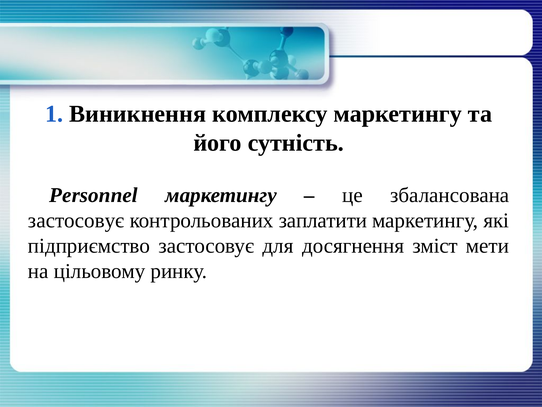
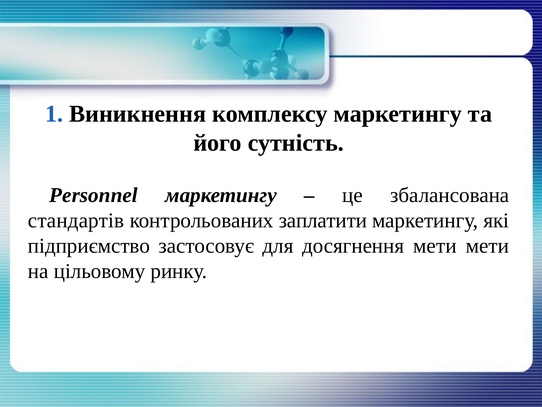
застосовує: застосовує -> стандартів (76, 220)
досягнення зміст: зміст -> мети (435, 245)
